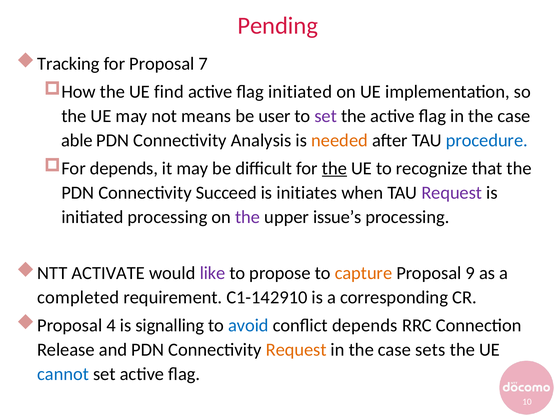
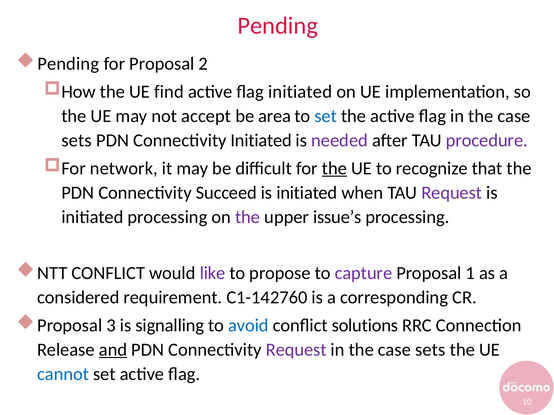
Tracking: Tracking -> Pending (68, 64)
7: 7 -> 2 (203, 64)
means: means -> accept (206, 116)
user: user -> area (275, 116)
set colour: purple -> blue (326, 116)
able: able -> sets (77, 140)
Connectivity Analysis: Analysis -> Initiated (261, 140)
needed colour: orange -> purple (340, 140)
procedure colour: blue -> purple (487, 140)
For depends: depends -> network (124, 169)
initiates: initiates -> initiated (307, 193)
NTT ACTIVATE: ACTIVATE -> CONFLICT (108, 273)
capture colour: orange -> purple (363, 273)
9: 9 -> 1 (470, 273)
completed: completed -> considered (78, 298)
C1-142910: C1-142910 -> C1-142760 (267, 298)
4: 4 -> 3 (111, 326)
conflict depends: depends -> solutions (365, 326)
and underline: none -> present (113, 350)
Request colour: orange -> purple (296, 350)
